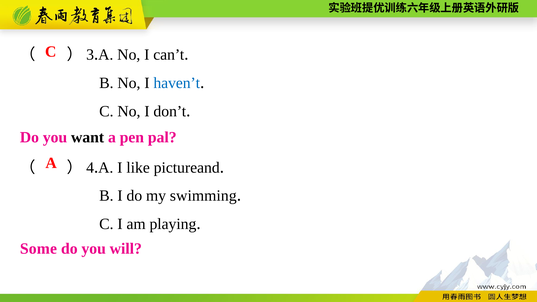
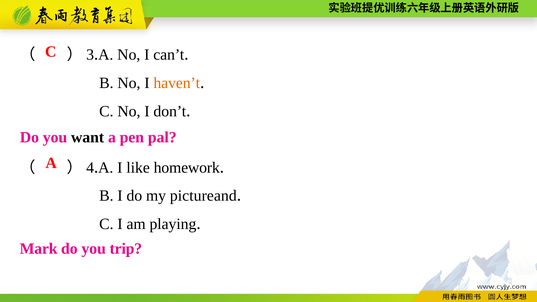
haven’t colour: blue -> orange (177, 83)
pictureand: pictureand -> homework (187, 168)
swimming: swimming -> pictureand (203, 196)
Some: Some -> Mark (39, 249)
will: will -> trip (126, 249)
